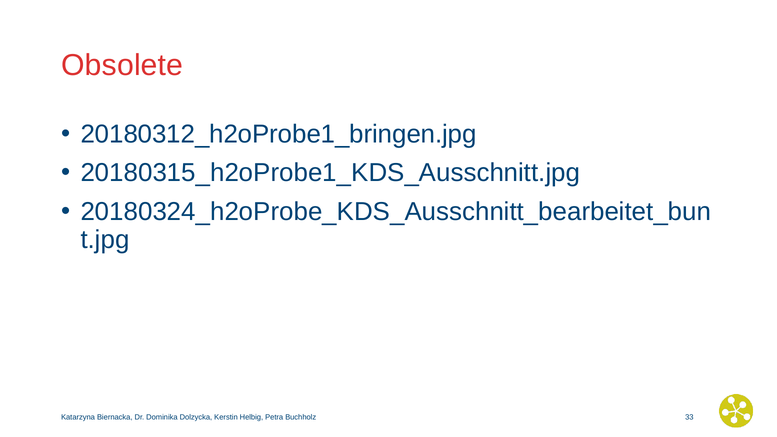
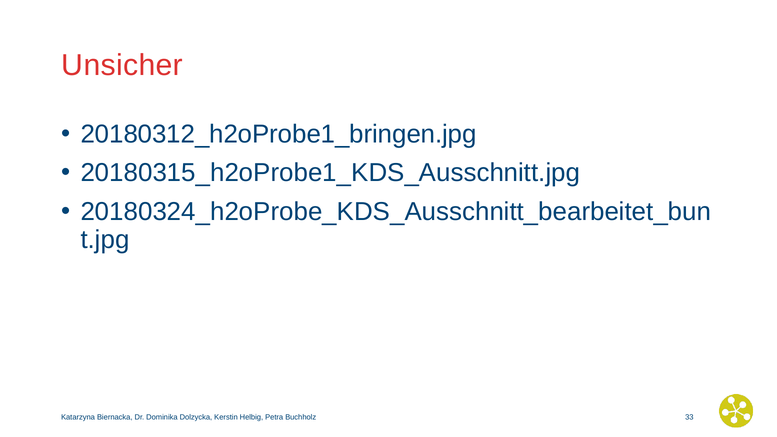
Obsolete: Obsolete -> Unsicher (122, 65)
